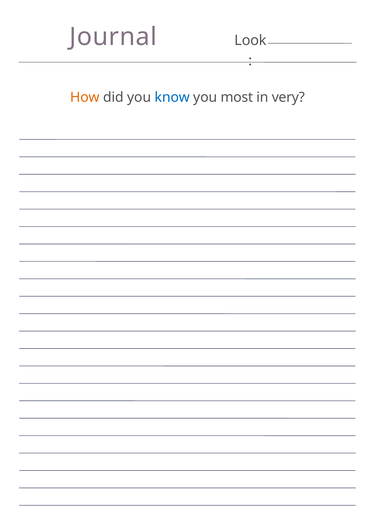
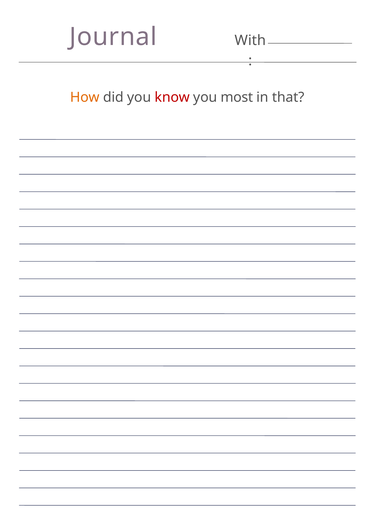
Look: Look -> With (250, 40)
know colour: blue -> red (172, 97)
very: very -> that (288, 97)
